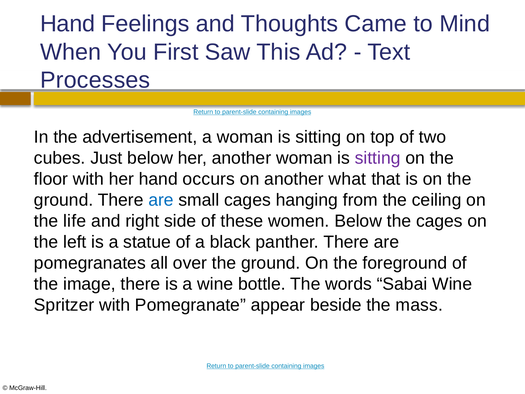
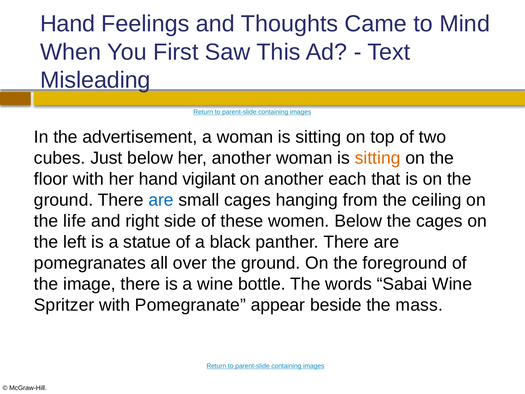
Processes: Processes -> Misleading (95, 80)
sitting colour: purple -> orange (378, 158)
occurs: occurs -> vigilant (209, 179)
what: what -> each (347, 179)
